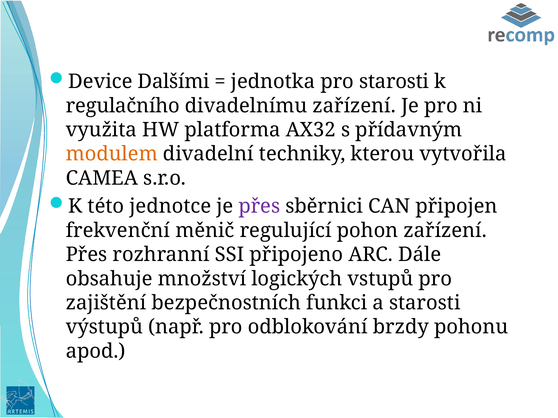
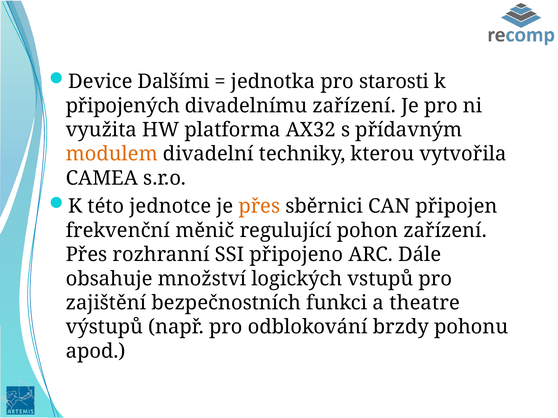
regulačního: regulačního -> připojených (123, 106)
přes colour: purple -> orange (259, 207)
a starosti: starosti -> theatre (425, 303)
